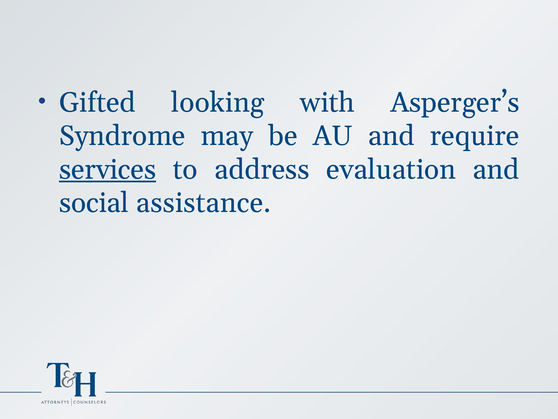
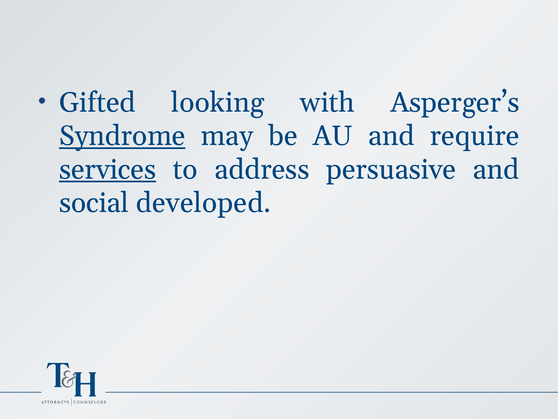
Syndrome underline: none -> present (122, 136)
evaluation: evaluation -> persuasive (391, 169)
assistance: assistance -> developed (204, 203)
